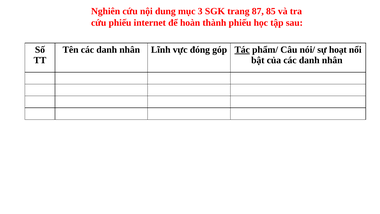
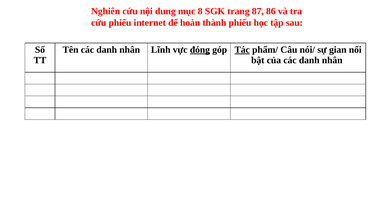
3: 3 -> 8 (200, 11)
85: 85 -> 86 (271, 11)
đóng underline: none -> present (200, 50)
hoạt: hoạt -> gian (338, 50)
